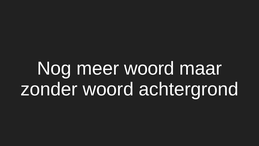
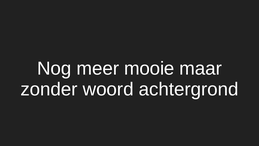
meer woord: woord -> mooie (149, 68)
